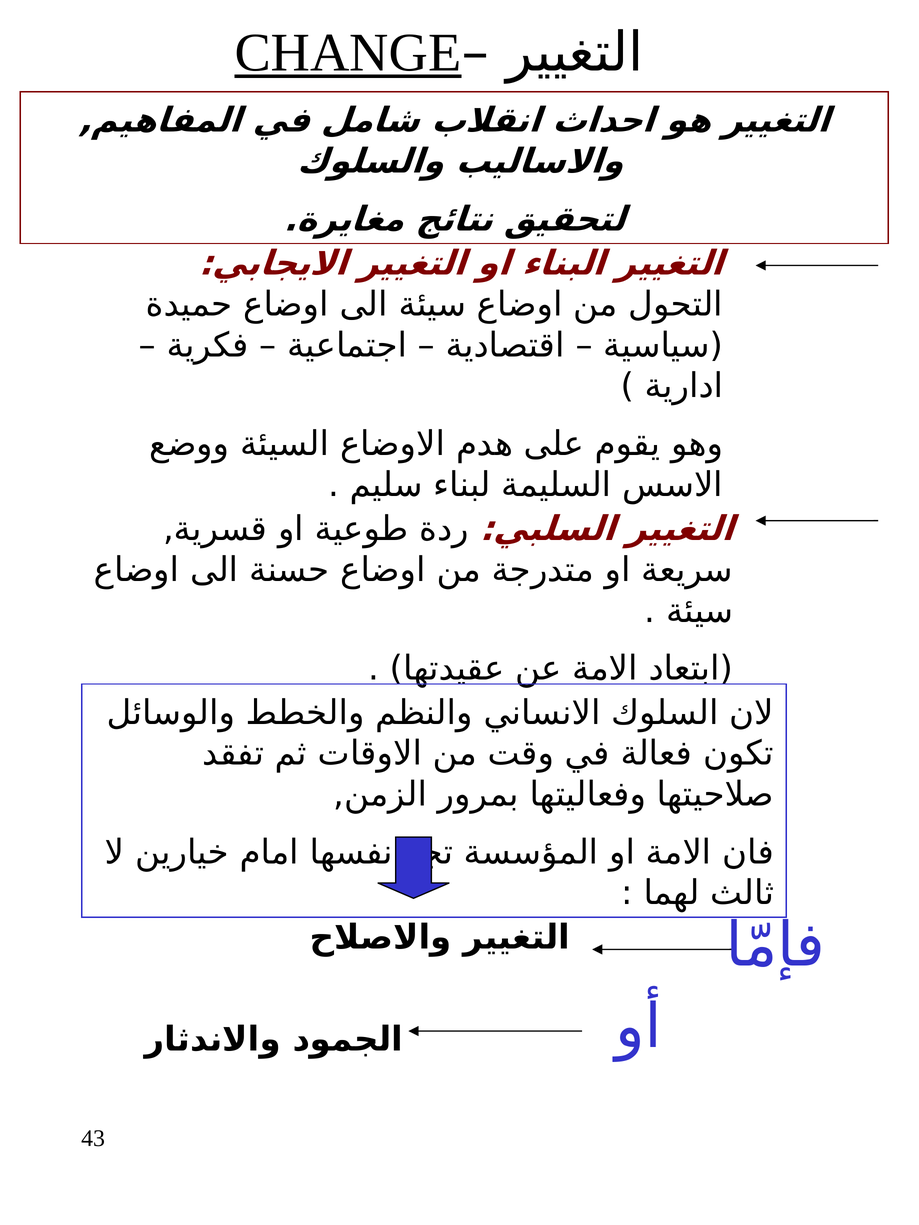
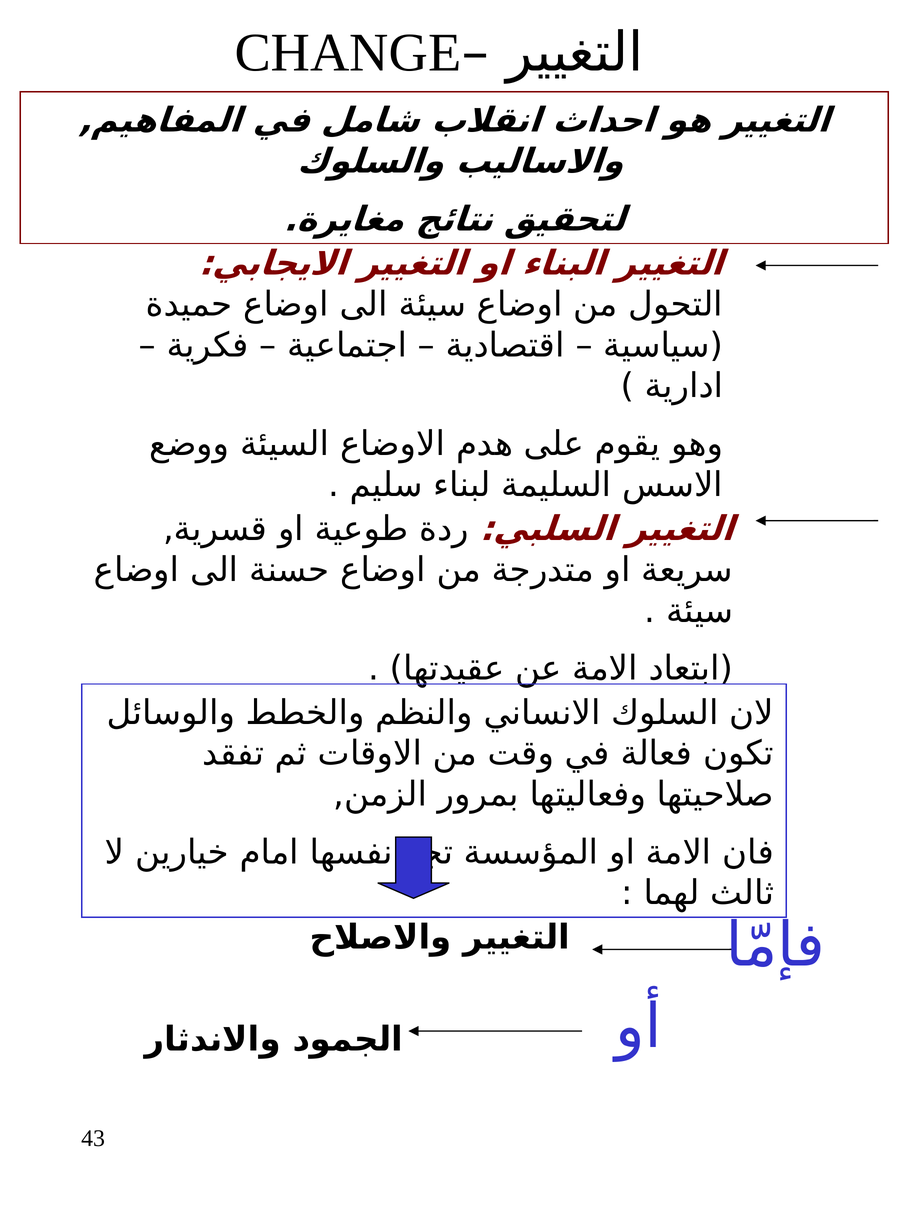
CHANGE underline: present -> none (348, 53)
